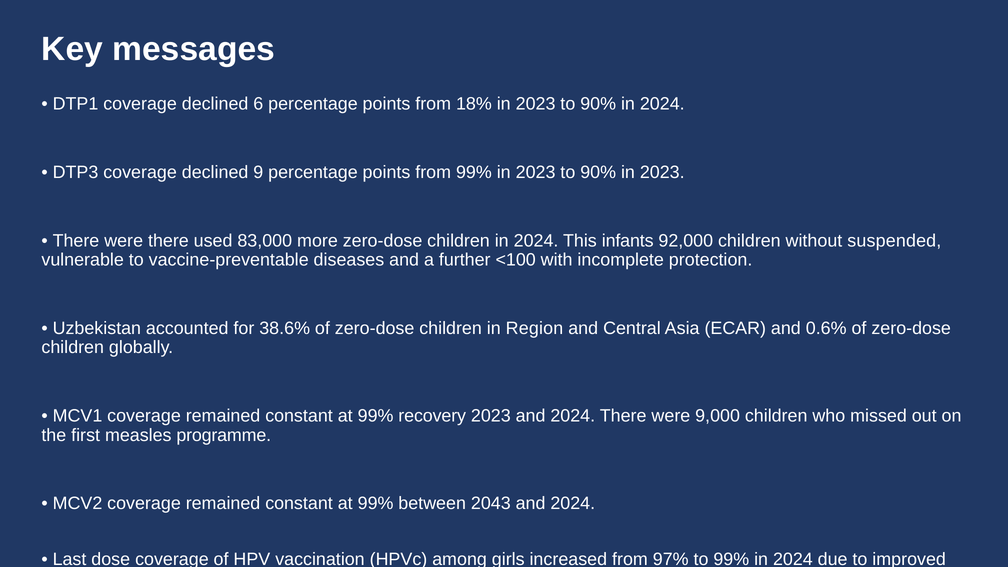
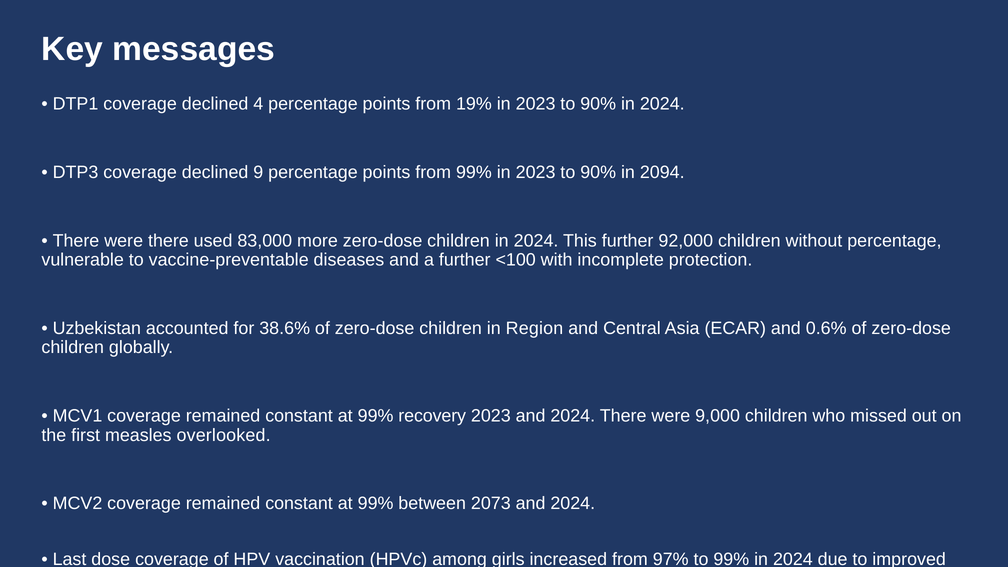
6: 6 -> 4 (258, 104)
18%: 18% -> 19% (474, 104)
90% in 2023: 2023 -> 2094 (662, 172)
This infants: infants -> further (628, 241)
without suspended: suspended -> percentage (894, 241)
measles programme: programme -> overlooked (224, 435)
2043: 2043 -> 2073 (491, 504)
